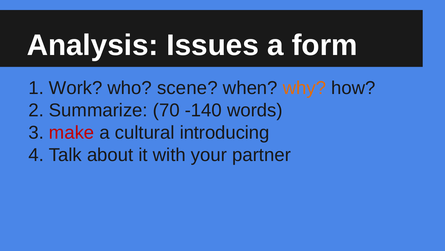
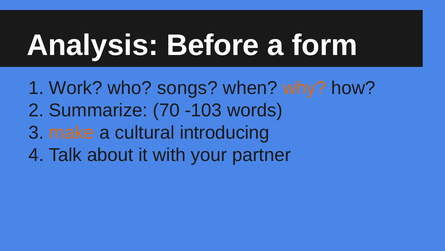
Issues: Issues -> Before (213, 45)
scene: scene -> songs (187, 88)
-140: -140 -> -103 (203, 110)
make colour: red -> orange (72, 132)
